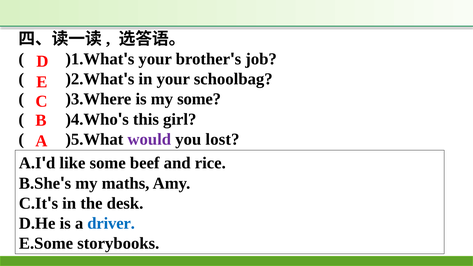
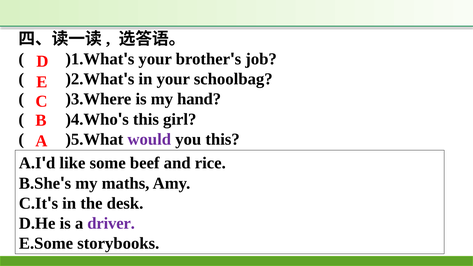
my some: some -> hand (199, 99)
you lost: lost -> this (223, 139)
driver colour: blue -> purple (111, 223)
